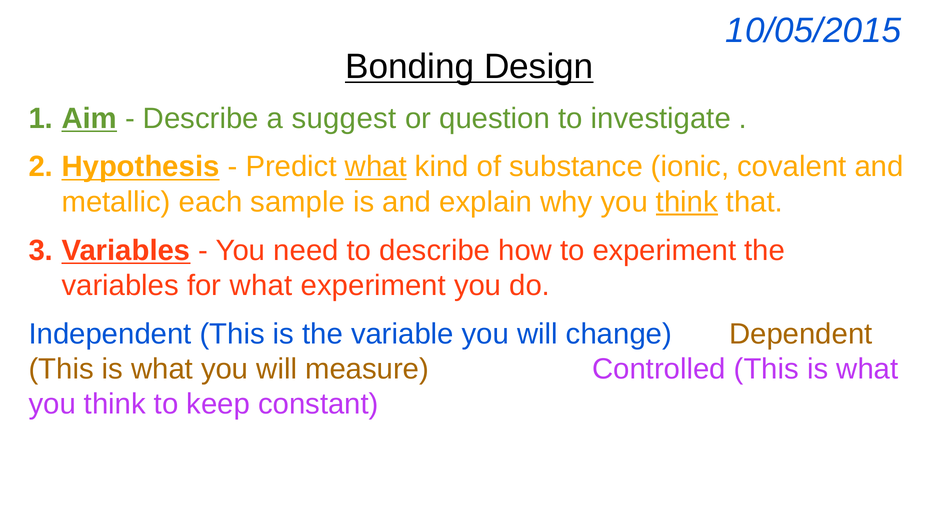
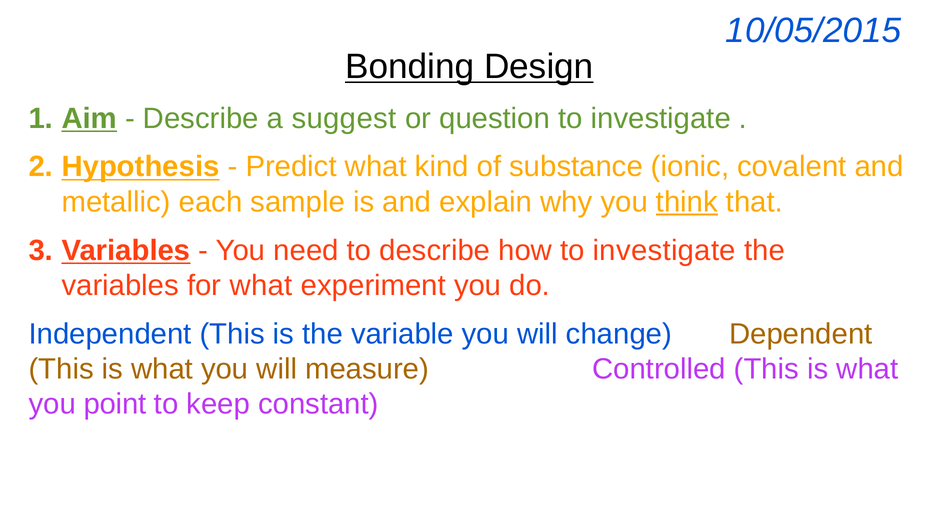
what underline: present -> none (376, 167)
how to experiment: experiment -> investigate (664, 250)
think: think -> point (115, 404)
